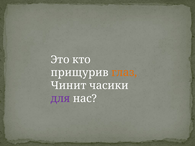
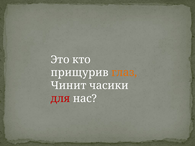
для colour: purple -> red (60, 99)
